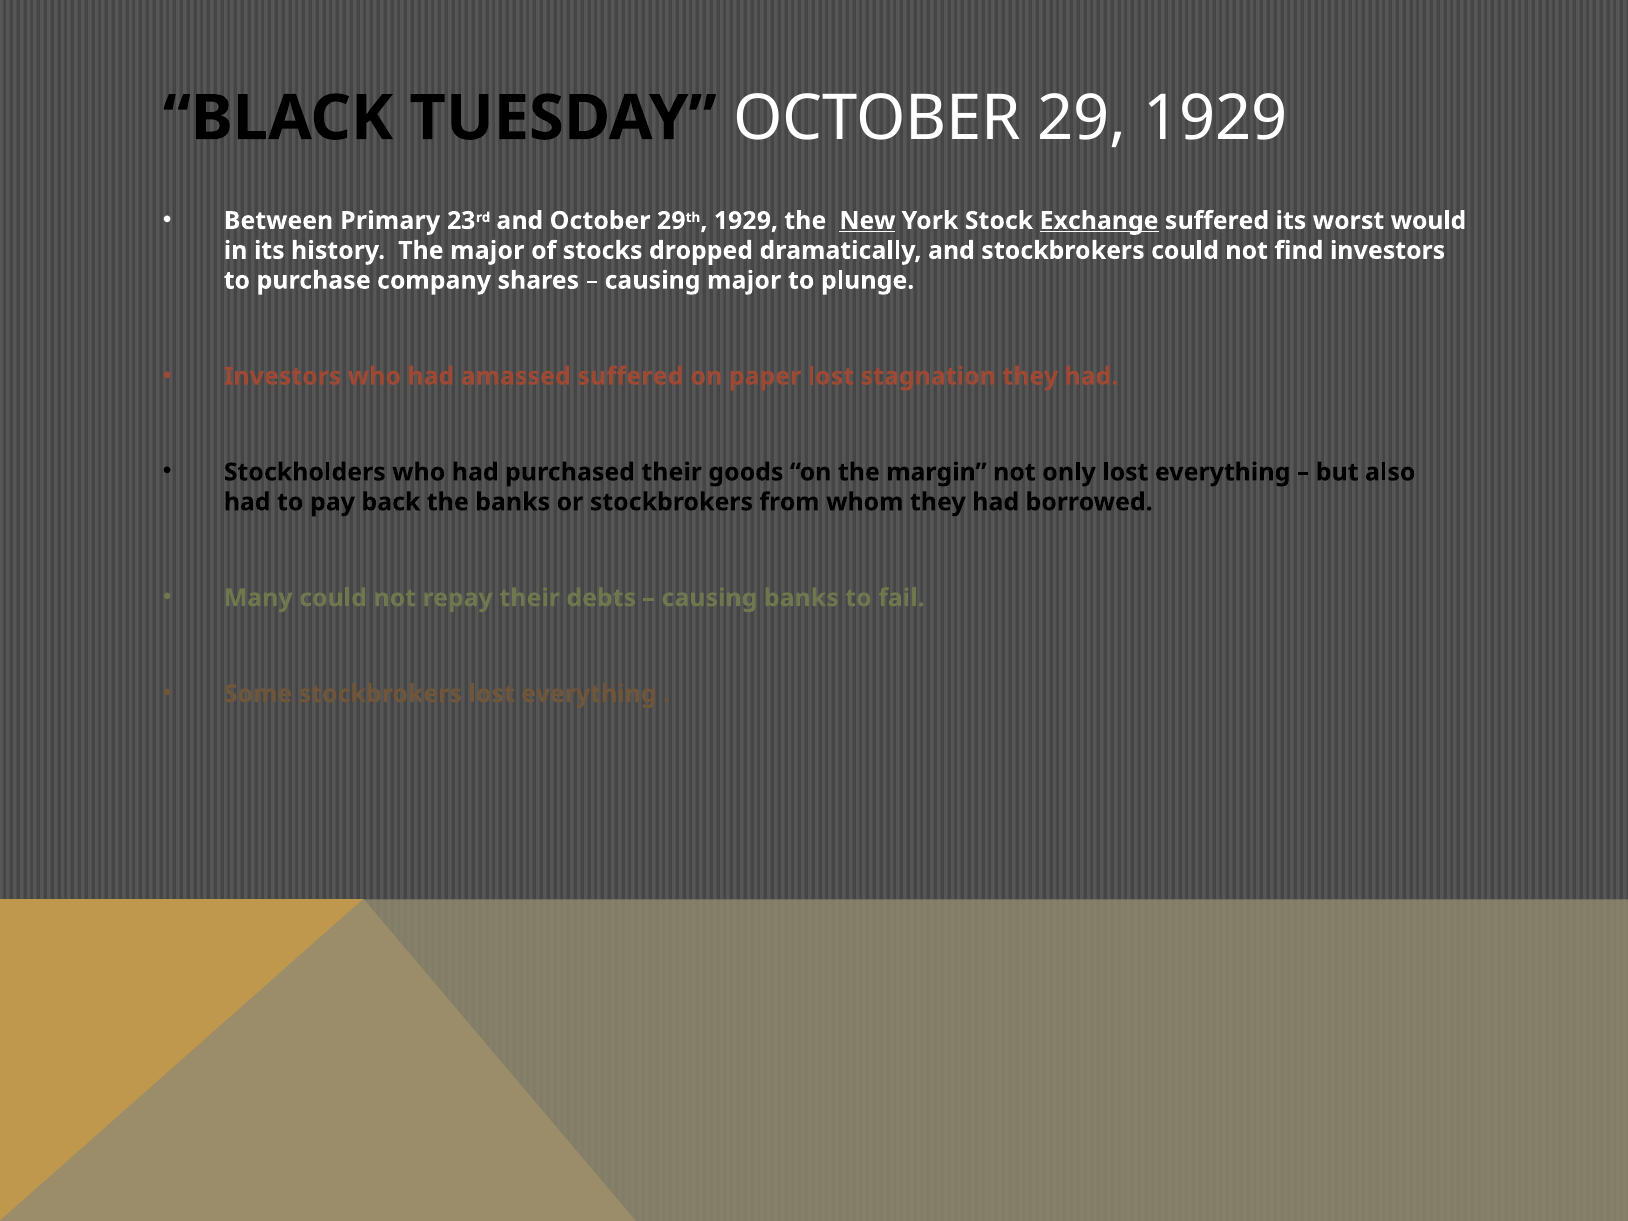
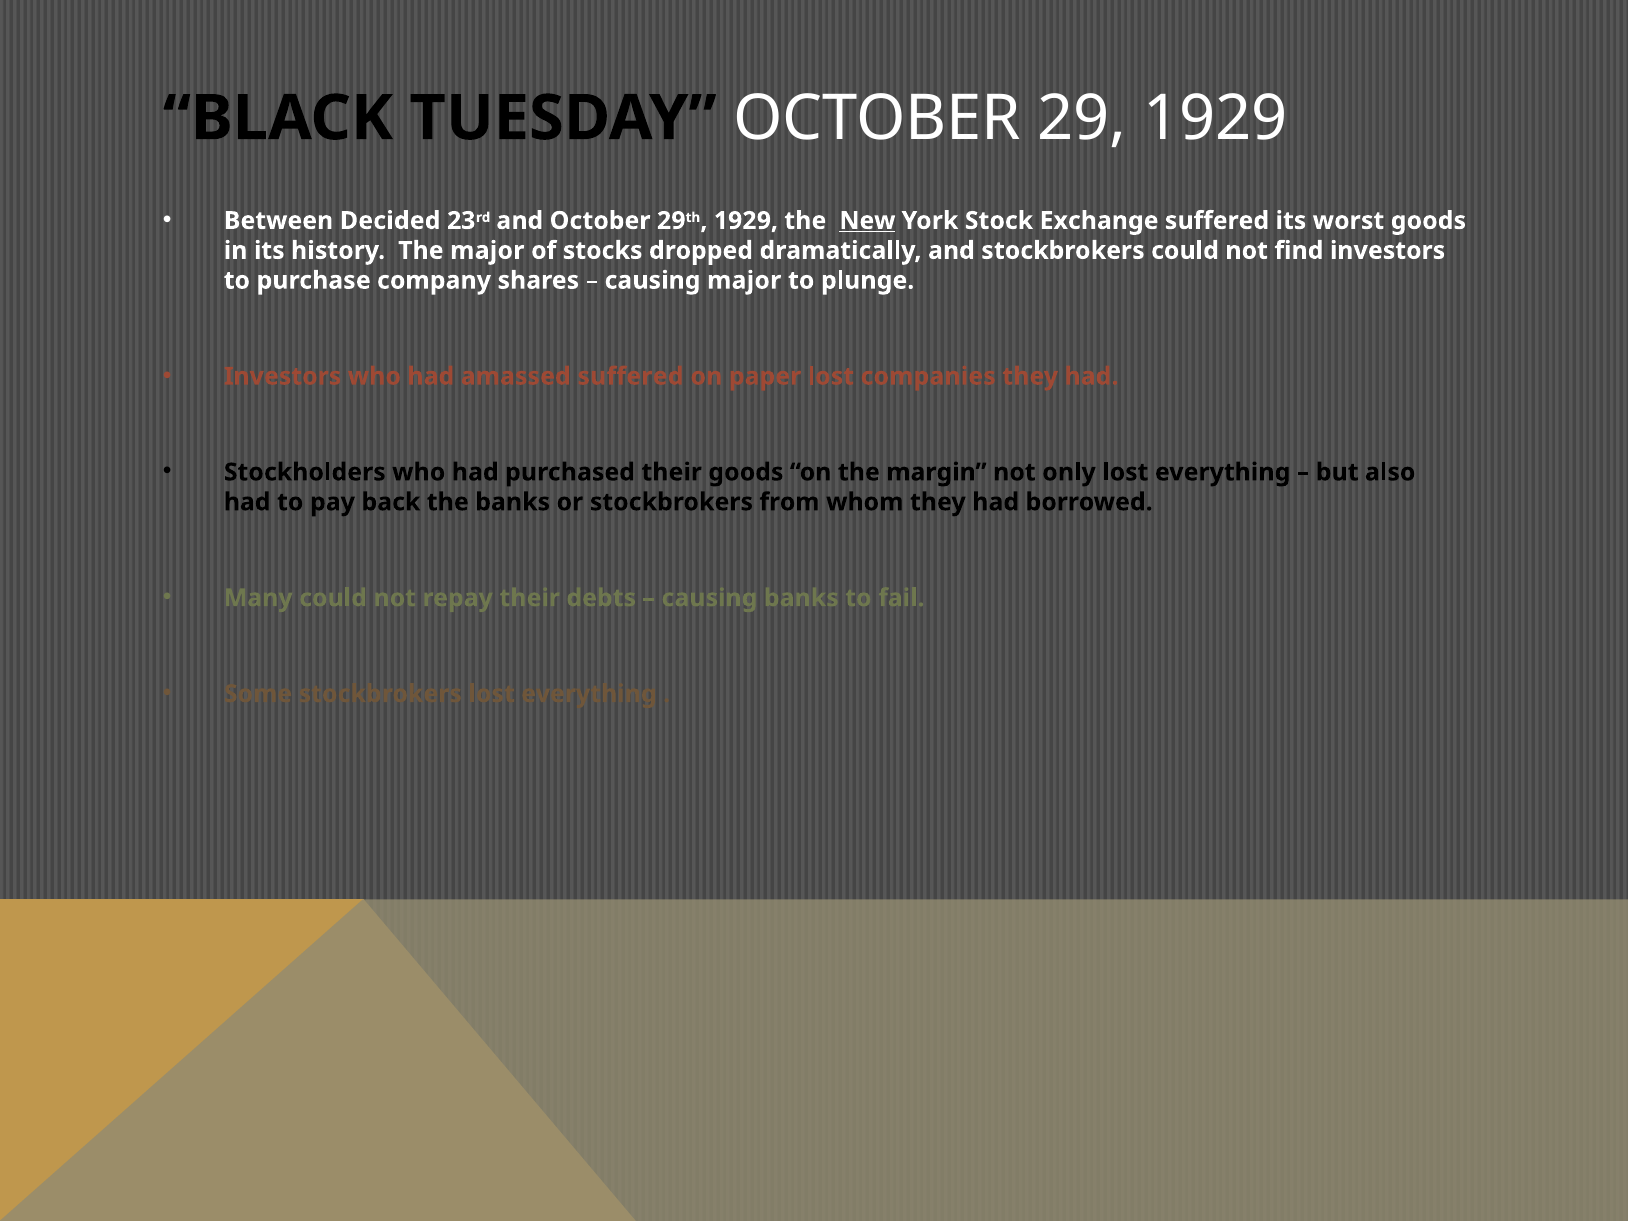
Primary: Primary -> Decided (390, 221)
Exchange underline: present -> none (1099, 221)
worst would: would -> goods (1428, 221)
stagnation: stagnation -> companies (928, 376)
